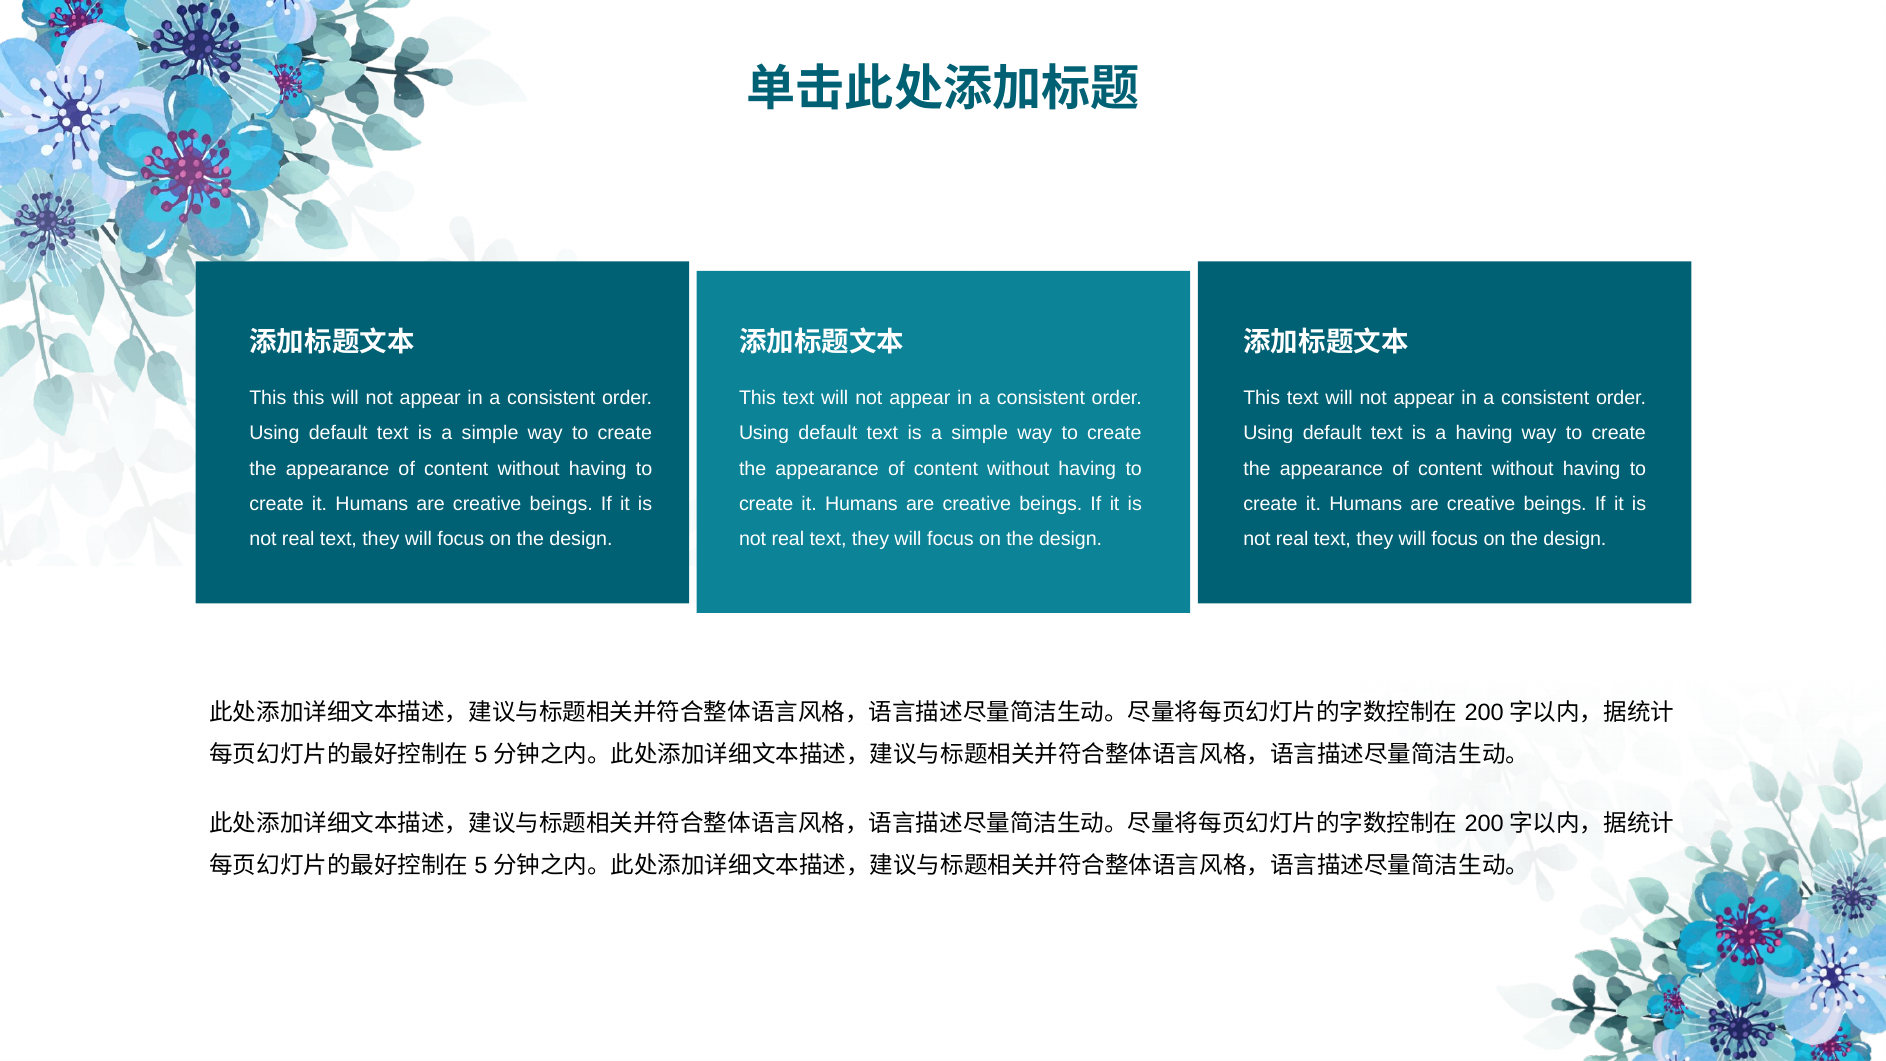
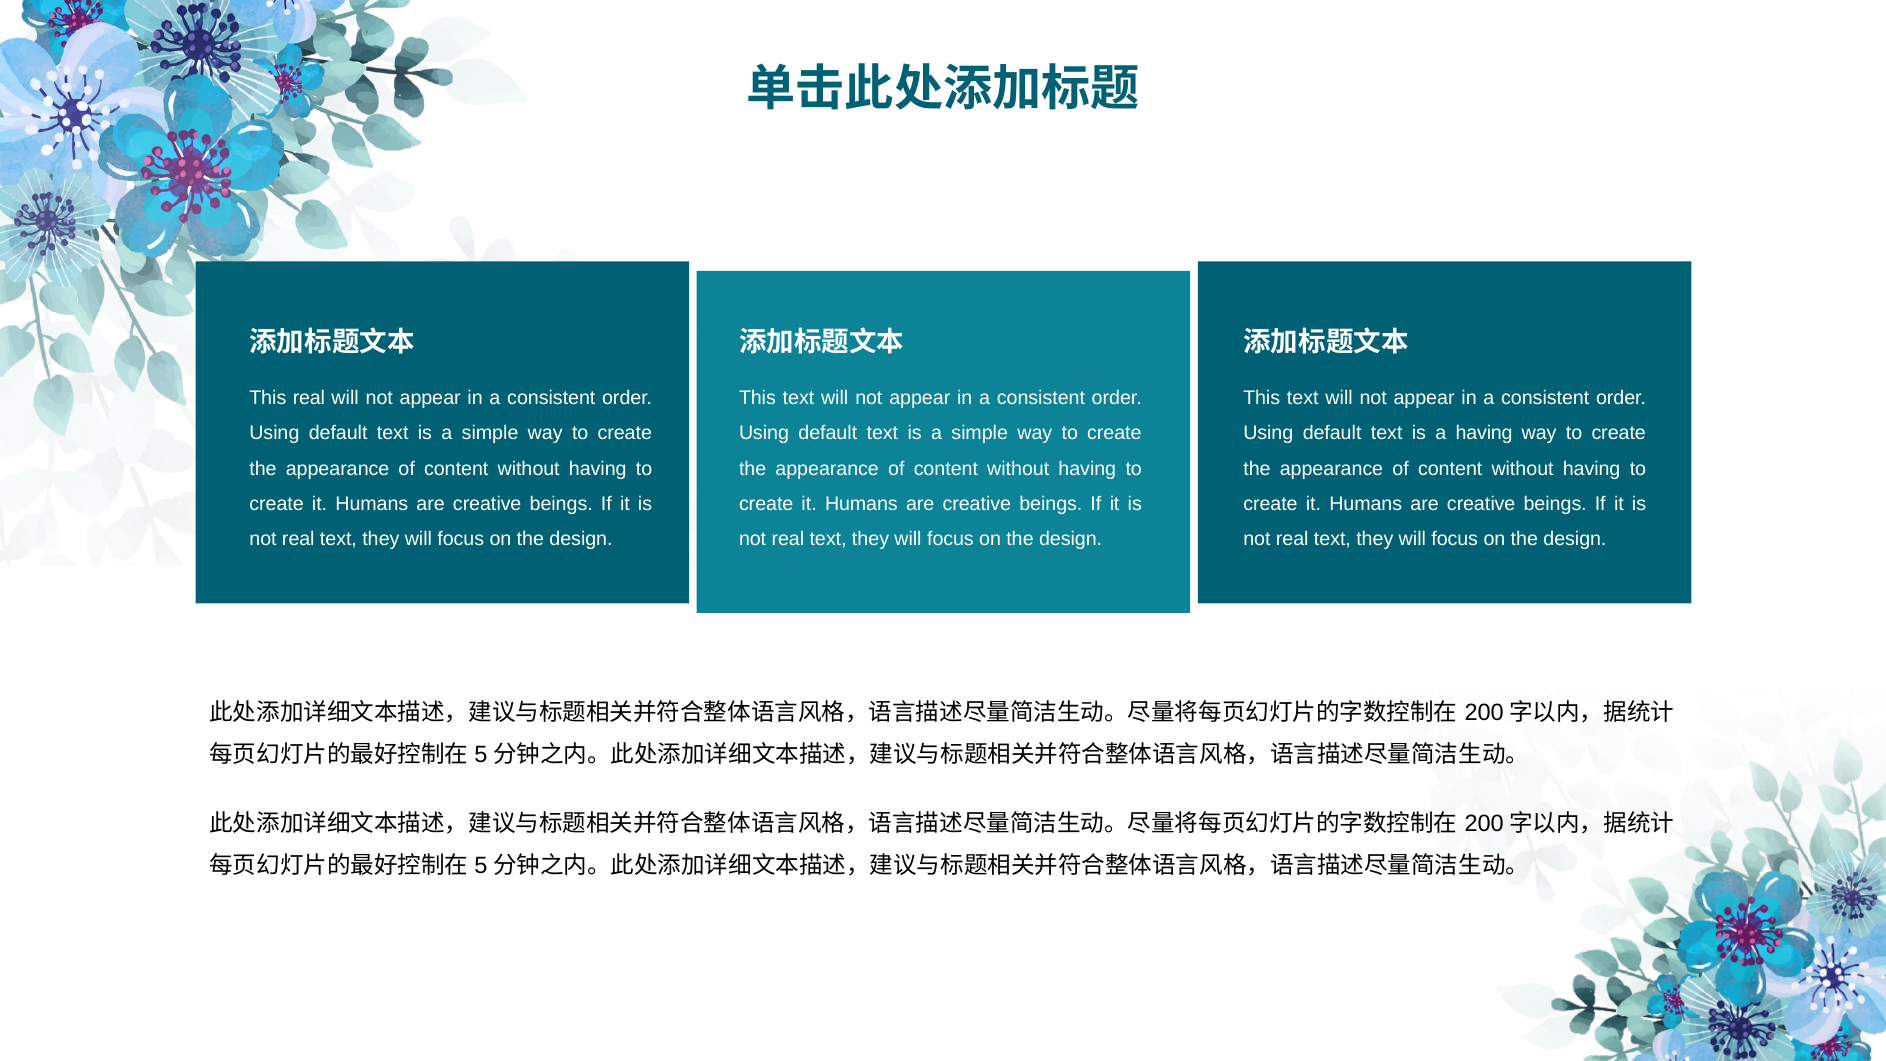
This this: this -> real (309, 398)
